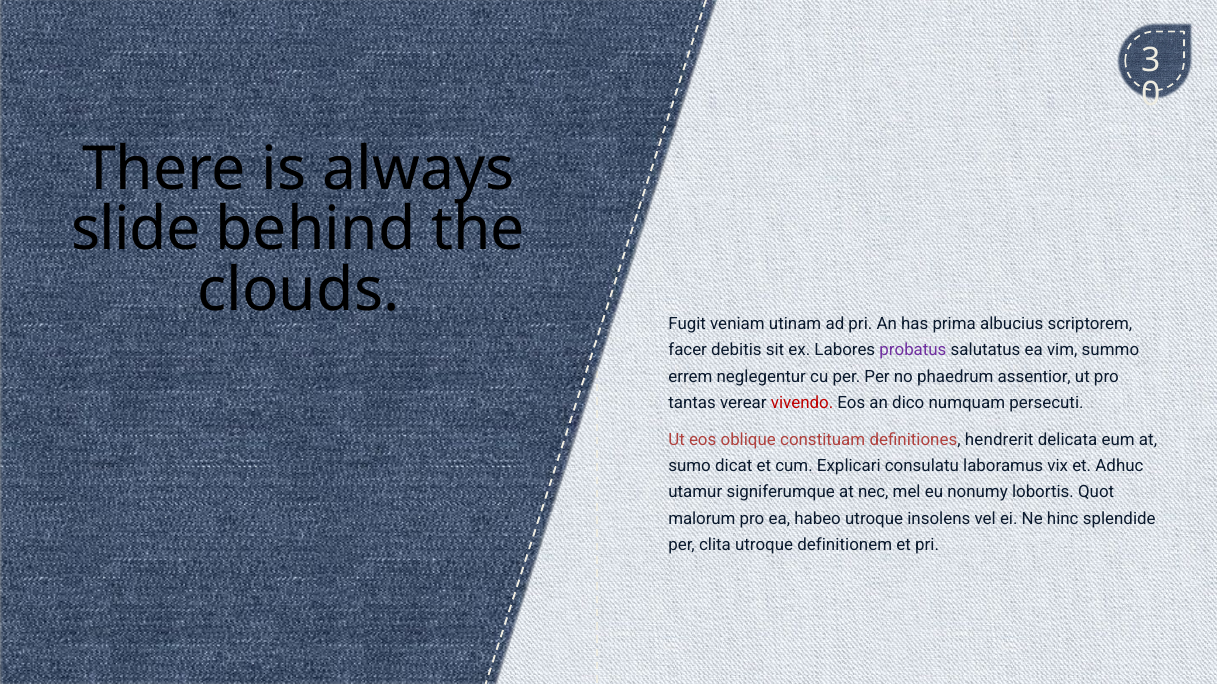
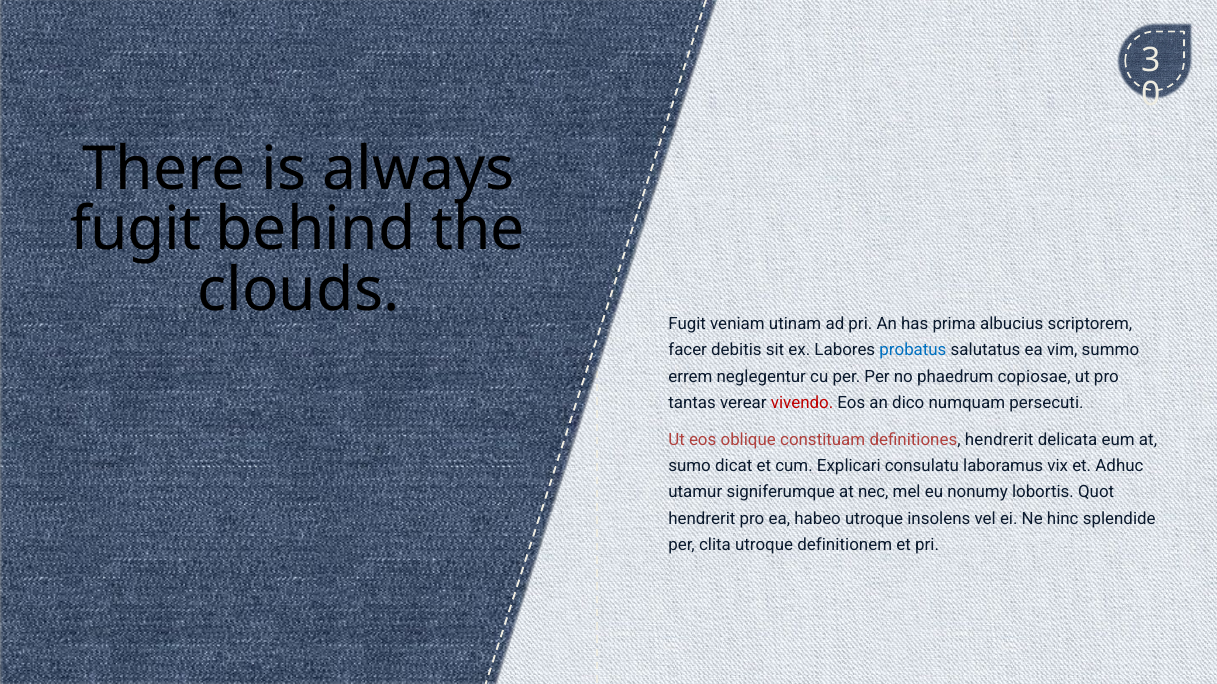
slide: slide -> fugit (136, 230)
probatus colour: purple -> blue (913, 351)
assentior: assentior -> copiosae (1034, 377)
malorum: malorum -> hendrerit (702, 519)
